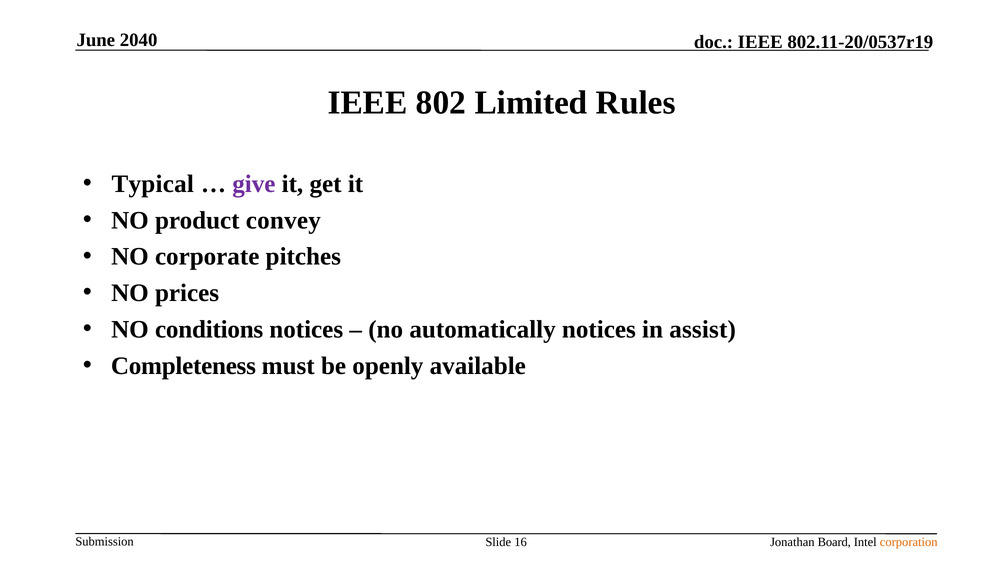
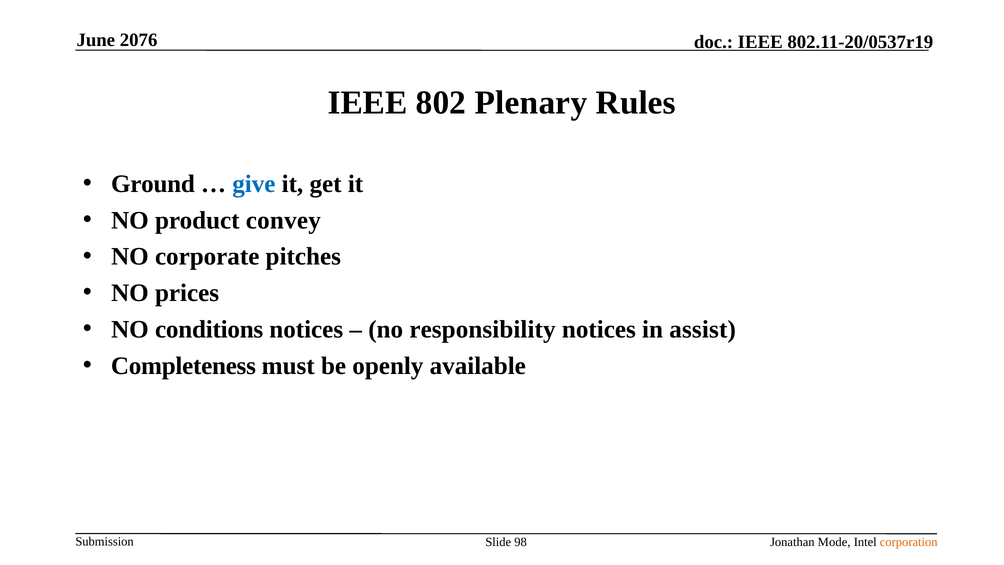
2040: 2040 -> 2076 (139, 40)
Limited: Limited -> Plenary (531, 103)
Typical: Typical -> Ground (153, 184)
give colour: purple -> blue (254, 184)
automatically: automatically -> responsibility (483, 329)
16: 16 -> 98 (521, 542)
Board: Board -> Mode (834, 542)
